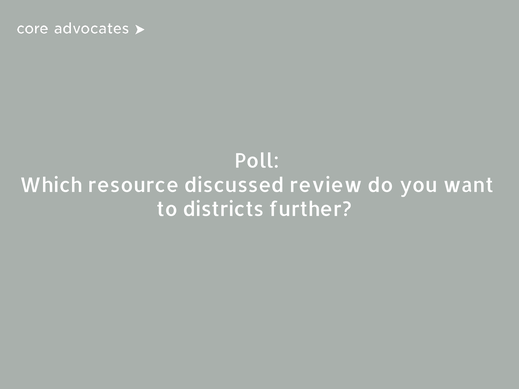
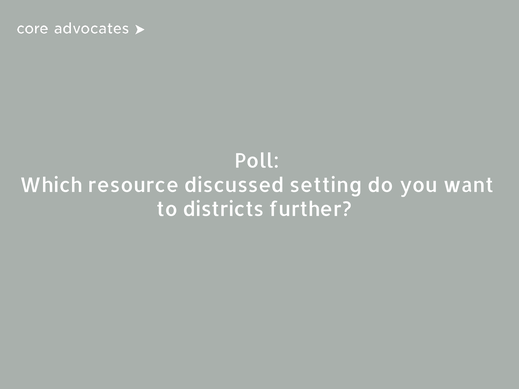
review: review -> setting (326, 186)
